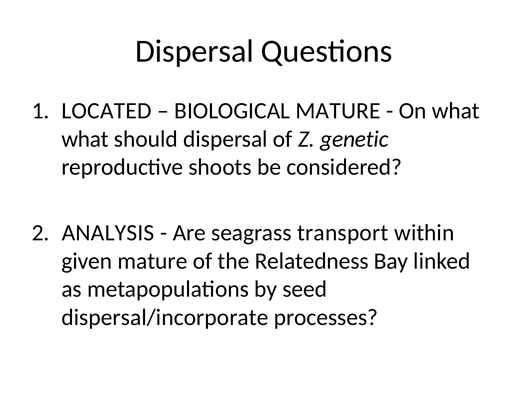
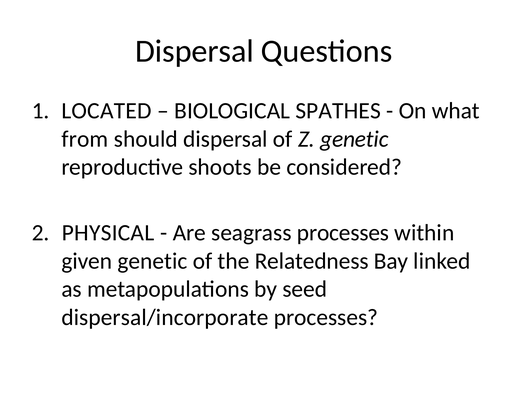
BIOLOGICAL MATURE: MATURE -> SPATHES (338, 111)
what: what -> from (85, 139)
ANALYSIS: ANALYSIS -> PHYSICAL (108, 233)
seagrass transport: transport -> processes (343, 233)
given mature: mature -> genetic (152, 261)
